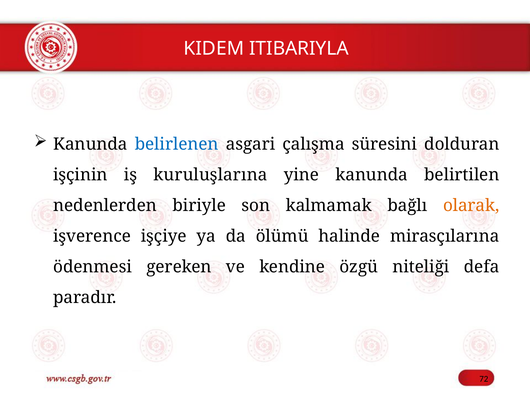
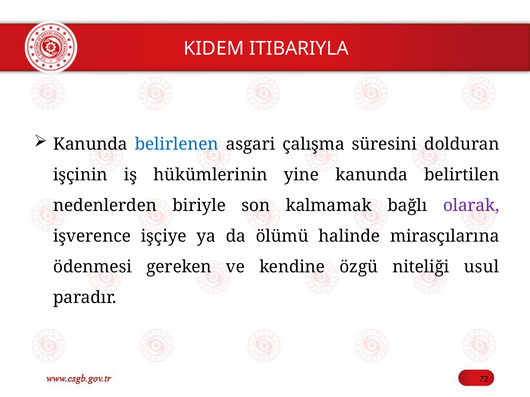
kuruluşlarına: kuruluşlarına -> hükümlerinin (210, 175)
olarak colour: orange -> purple (471, 206)
defa: defa -> usul (481, 267)
